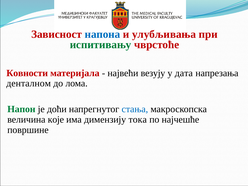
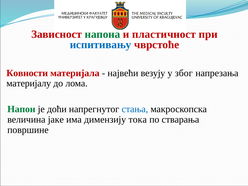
напона colour: blue -> green (102, 34)
улубљивања: улубљивања -> пластичност (164, 34)
испитивању colour: green -> blue (101, 45)
дата: дата -> због (184, 73)
денталном: денталном -> материјалу (29, 83)
које: које -> јаке (56, 120)
најчешће: најчешће -> стварања (180, 120)
